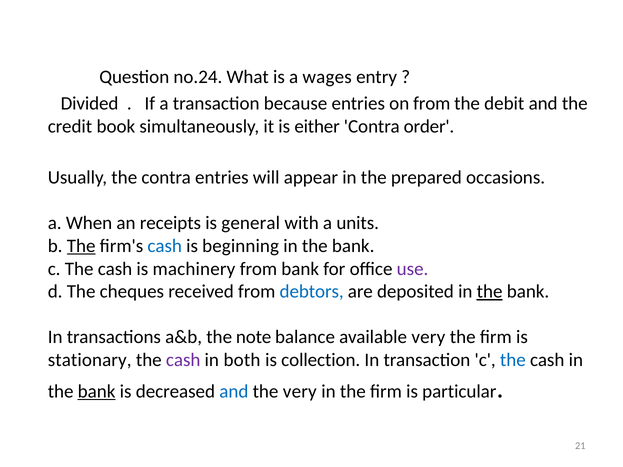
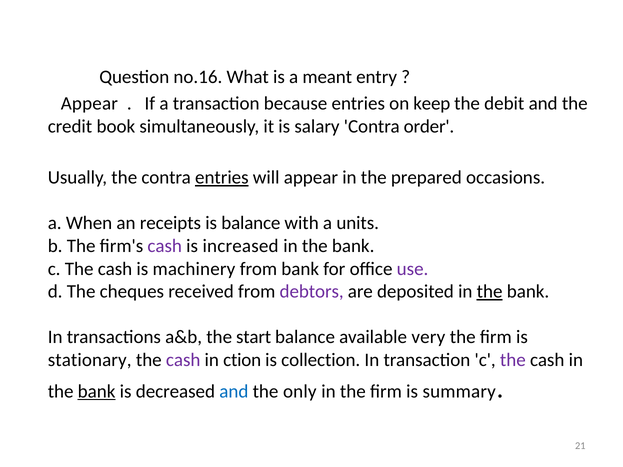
no.24: no.24 -> no.16 (198, 77)
wages: wages -> meant (327, 77)
Divided: Divided -> Appear (89, 104)
on from: from -> keep (432, 104)
either: either -> salary (317, 126)
entries underline: none -> present (222, 178)
is general: general -> balance (251, 223)
The underline: present -> none (81, 246)
cash colour: blue -> purple (165, 246)
beginning: beginning -> increased (241, 246)
debtors colour: blue -> purple (312, 292)
note: note -> start (254, 337)
both: both -> ction (242, 360)
the colour: blue -> purple (513, 360)
the very: very -> only (300, 392)
particular: particular -> summary (459, 392)
